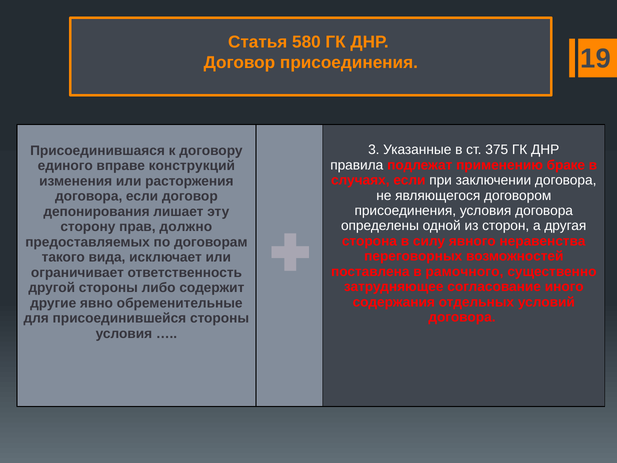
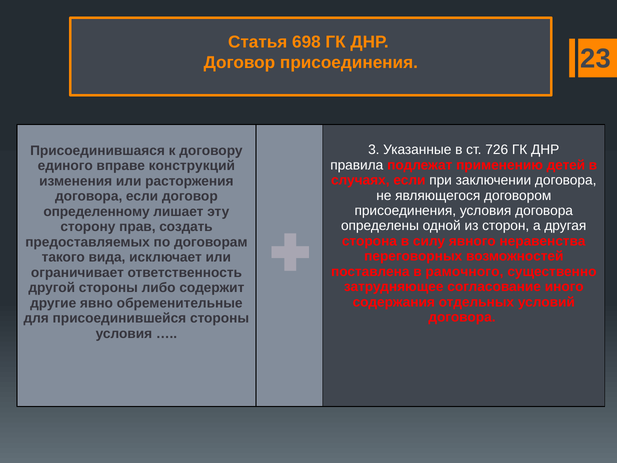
580: 580 -> 698 (306, 42)
19: 19 -> 23 (596, 58)
375: 375 -> 726 (497, 150)
браке: браке -> детей (566, 165)
депонирования: депонирования -> определенному (97, 212)
должно: должно -> создать (186, 227)
